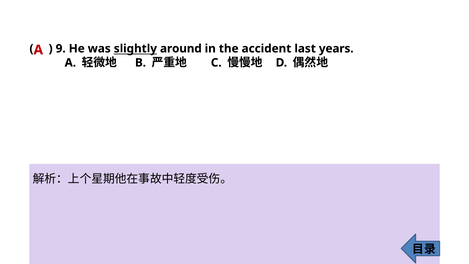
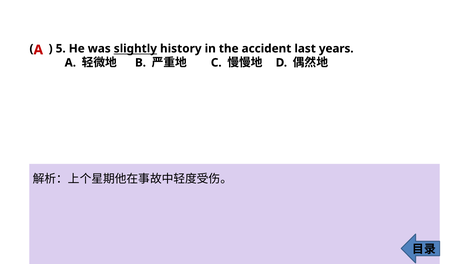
9: 9 -> 5 (61, 49)
around: around -> history (181, 49)
